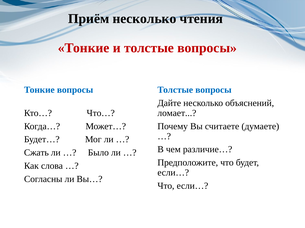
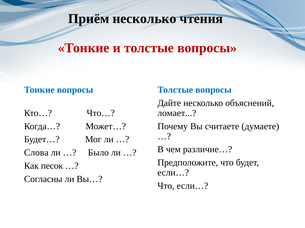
Сжать: Сжать -> Слова (36, 153)
слова: слова -> песок (52, 166)
